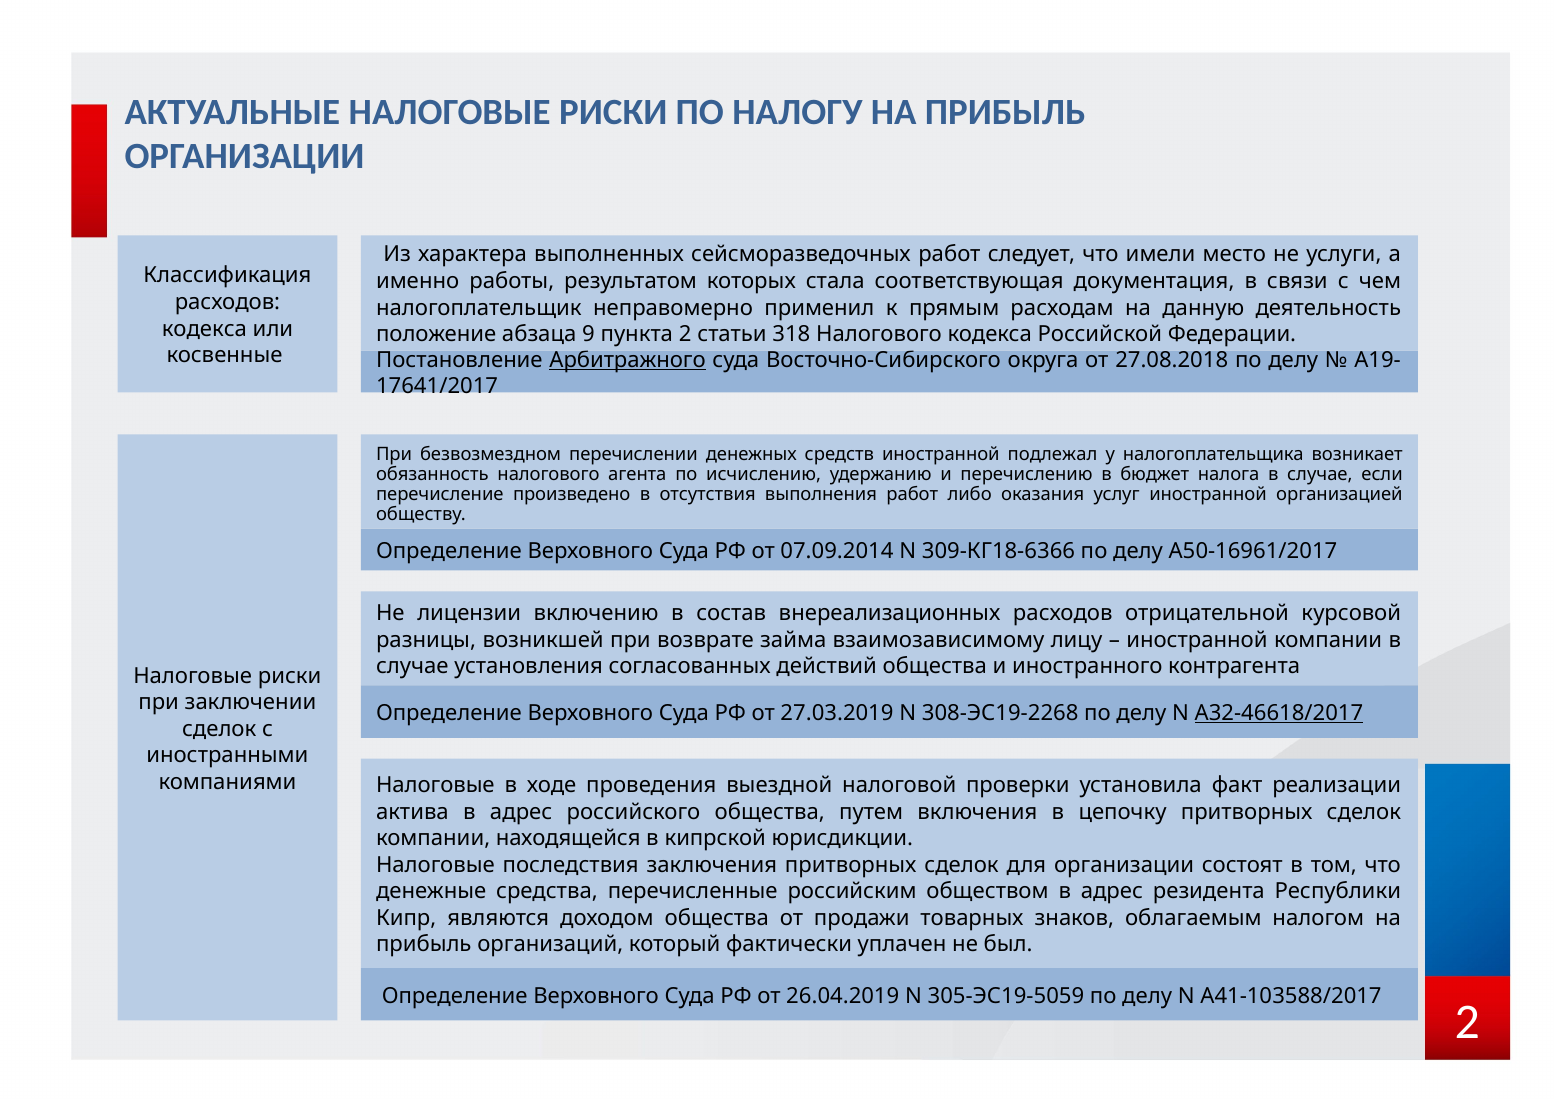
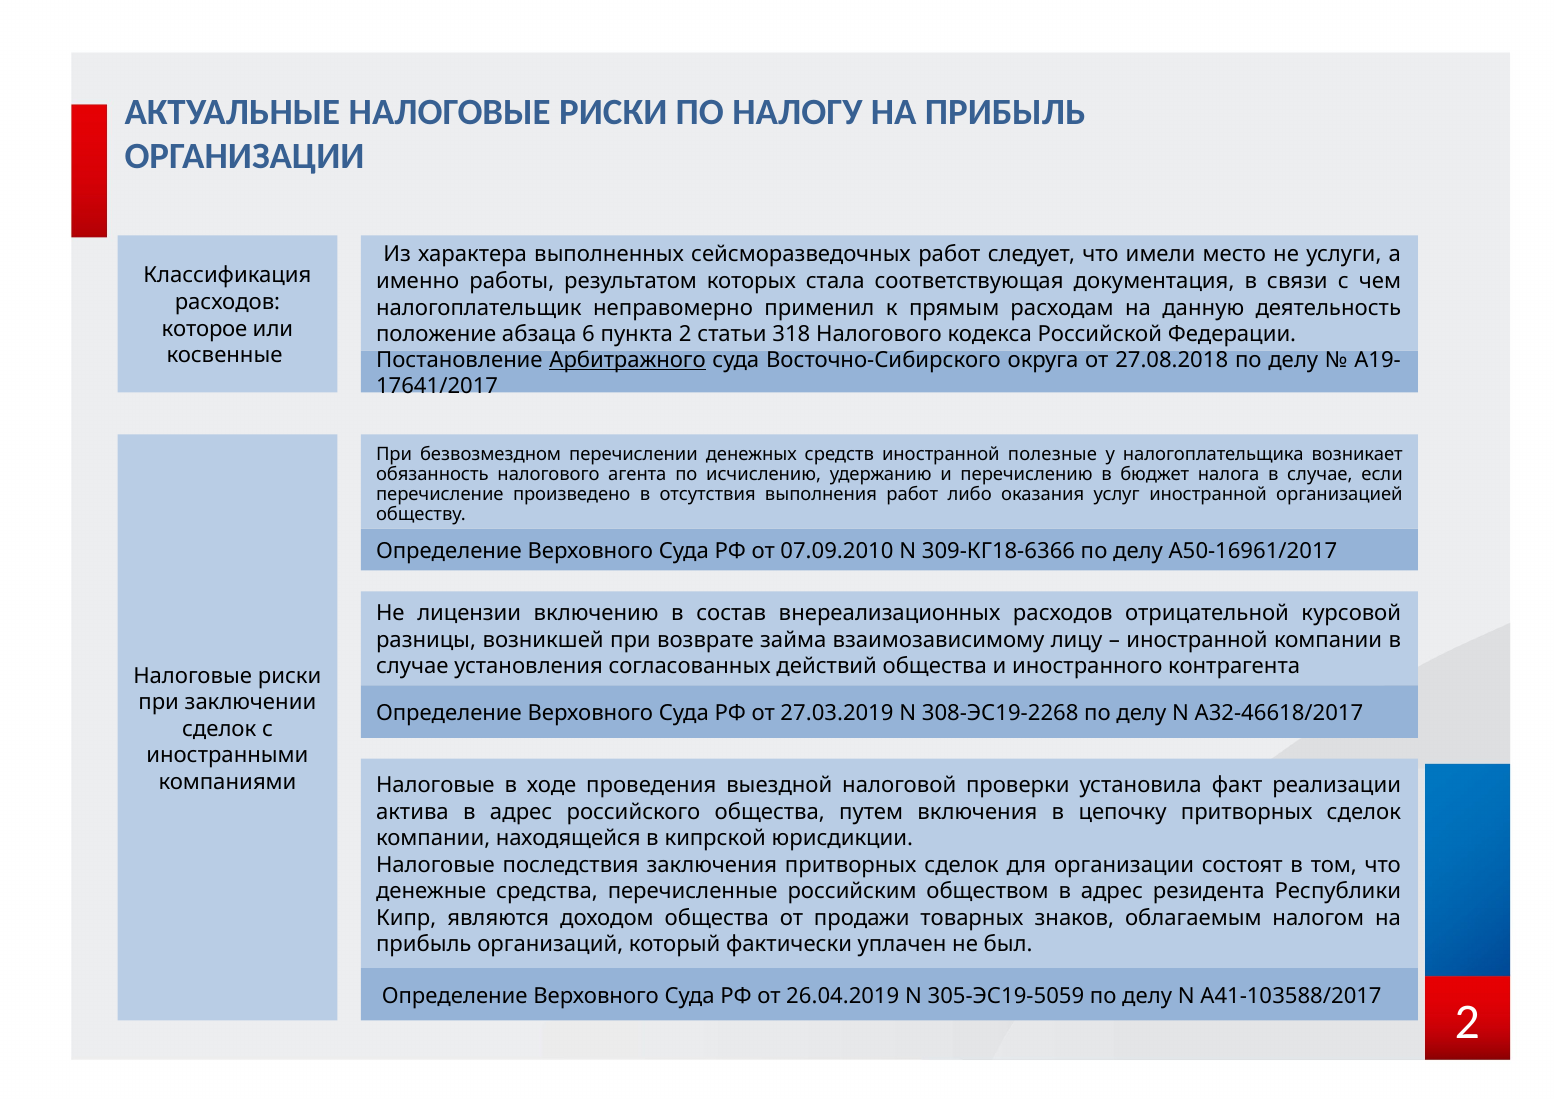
кодекса: кодекса -> которое (204, 329)
9: 9 -> 6 (589, 334)
подлежал: подлежал -> полезные (1052, 454)
07.09.2014: 07.09.2014 -> 07.09.2010 (837, 551)
А32-46618/2017 underline: present -> none (1279, 713)
